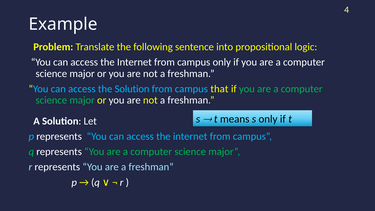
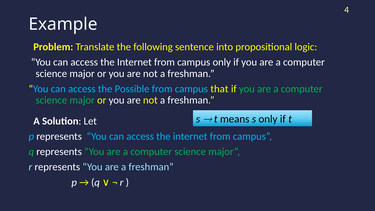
the Solution: Solution -> Possible (132, 89)
